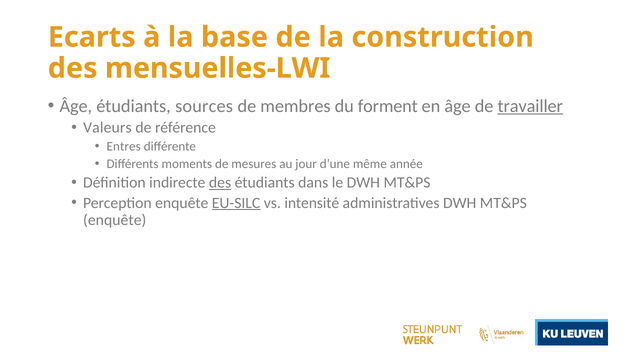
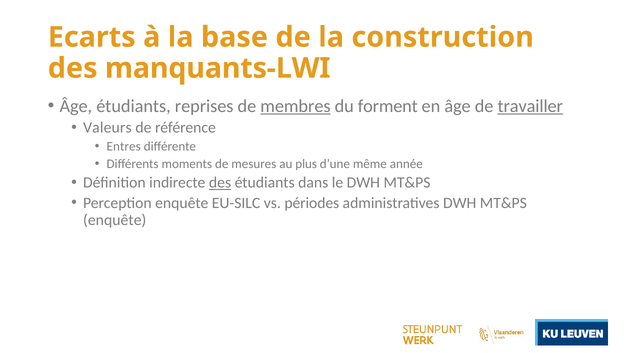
mensuelles-LWI: mensuelles-LWI -> manquants-LWI (218, 68)
sources: sources -> reprises (204, 106)
membres underline: none -> present (295, 106)
jour: jour -> plus (306, 164)
EU-SILC underline: present -> none (236, 203)
intensité: intensité -> périodes (312, 203)
